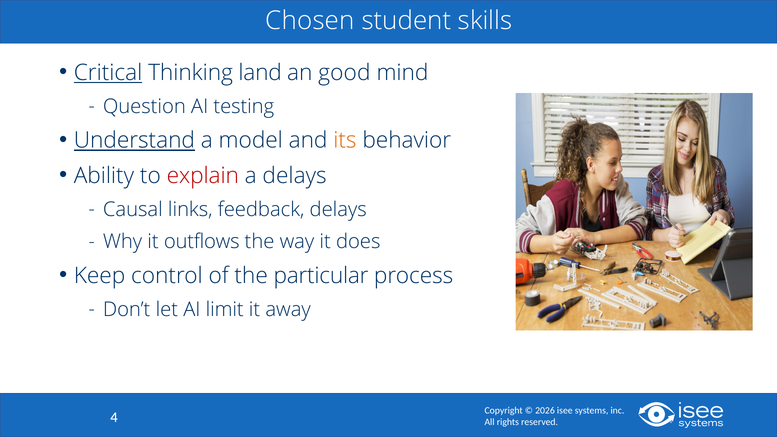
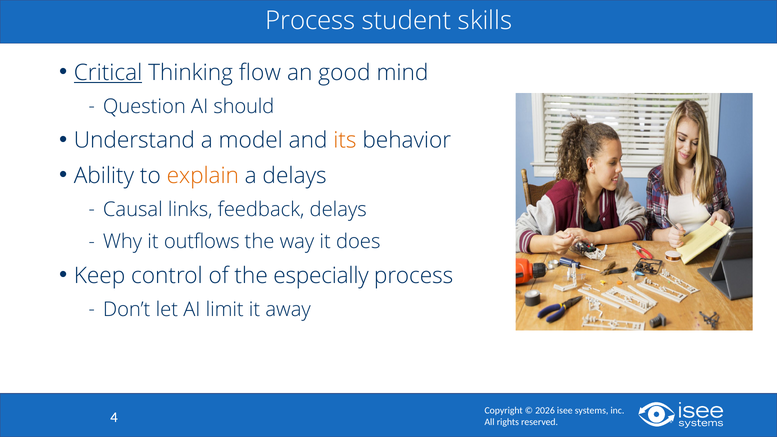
Chosen: Chosen -> Process (310, 21)
land: land -> flow (260, 73)
testing: testing -> should (244, 106)
Understand underline: present -> none (134, 140)
explain colour: red -> orange (203, 176)
particular: particular -> especially (321, 276)
